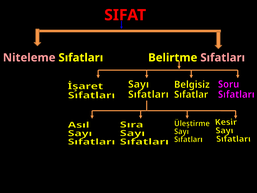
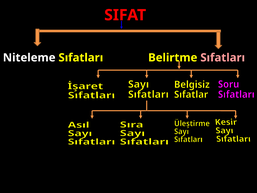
Niteleme colour: pink -> white (29, 58)
